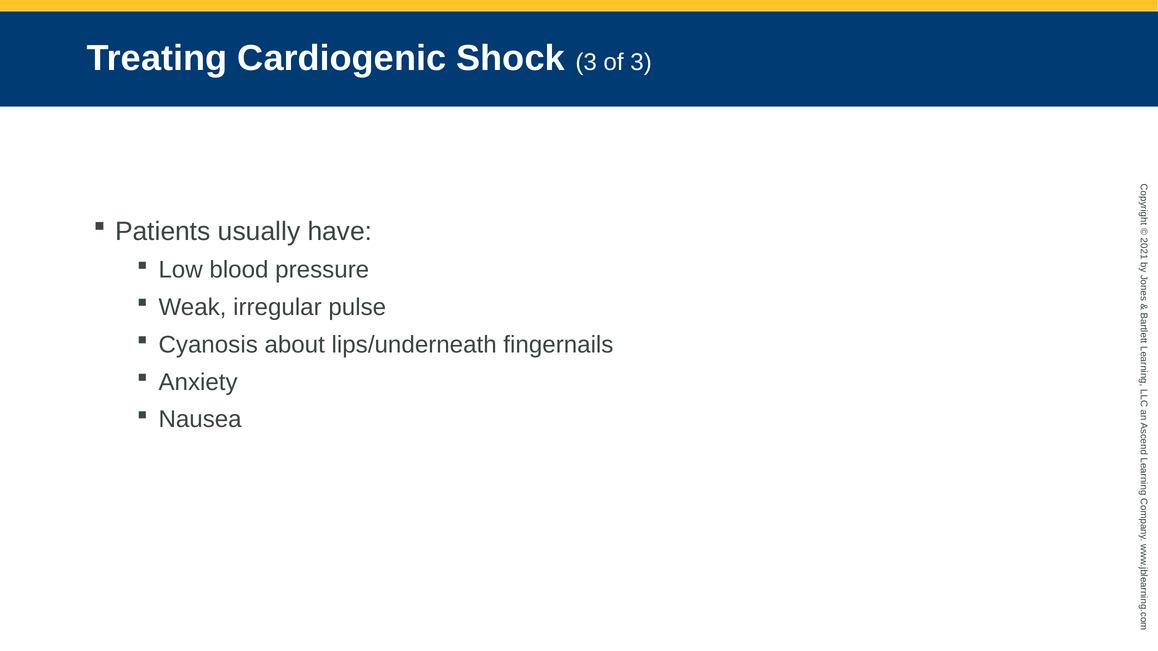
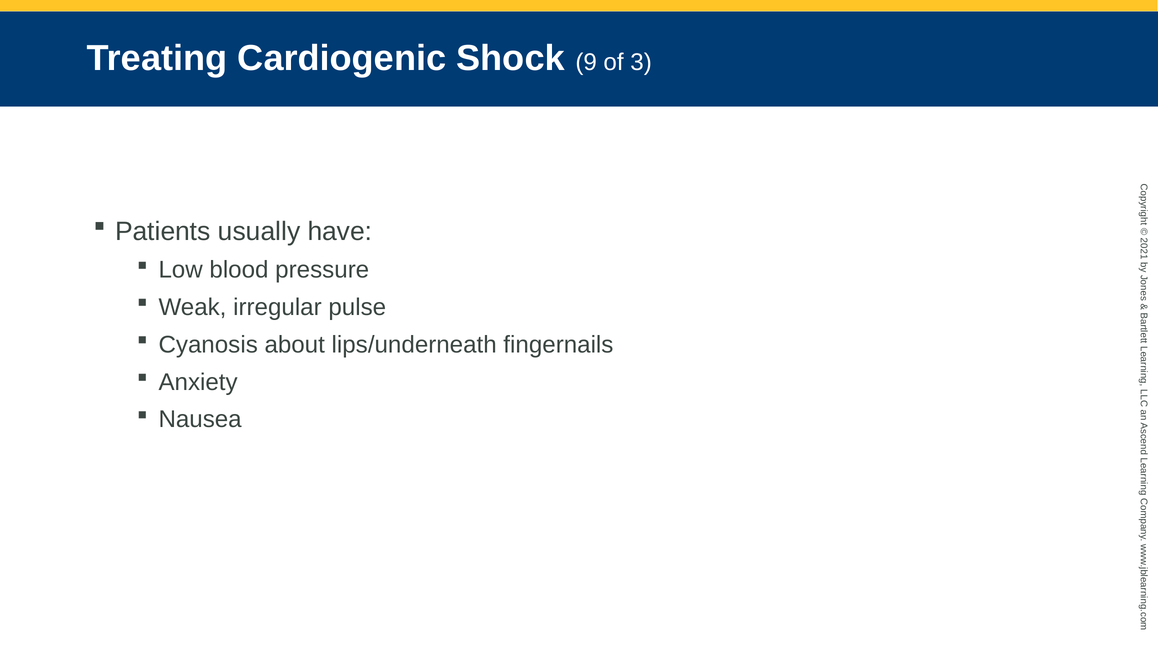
Shock 3: 3 -> 9 (586, 62)
